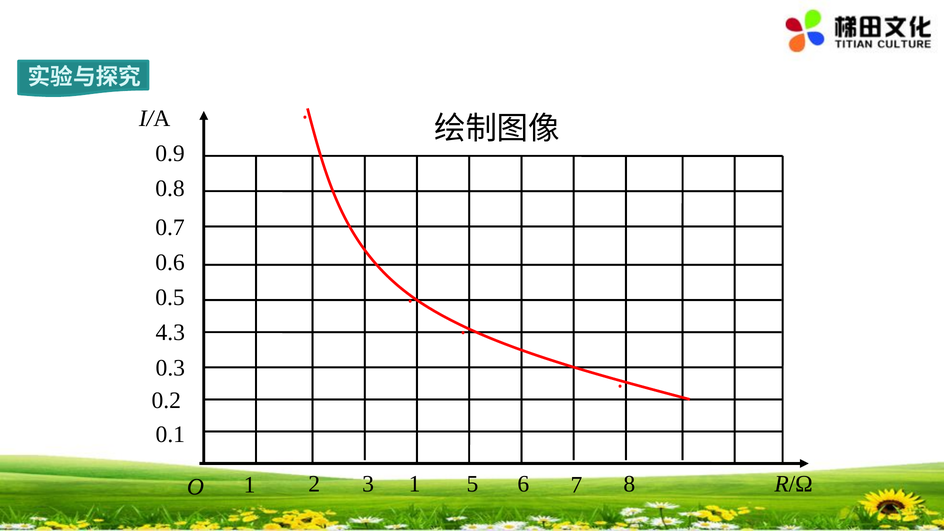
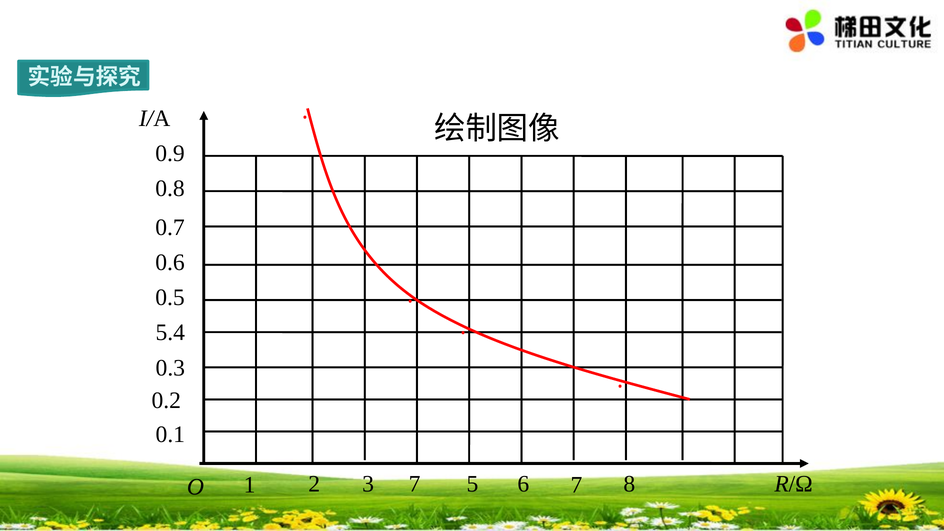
4.3: 4.3 -> 5.4 (170, 332)
3 1: 1 -> 7 (415, 484)
